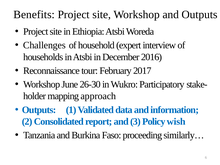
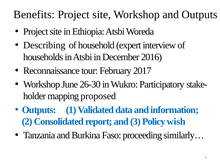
Challenges: Challenges -> Describing (44, 45)
approach: approach -> proposed (98, 96)
